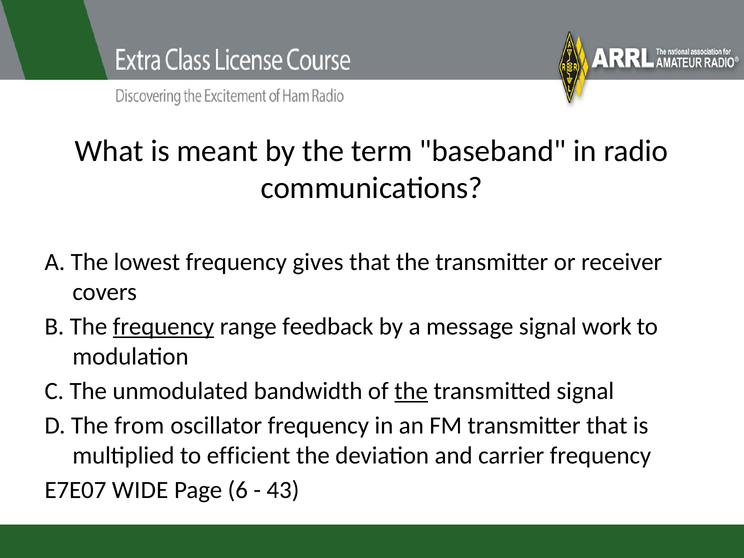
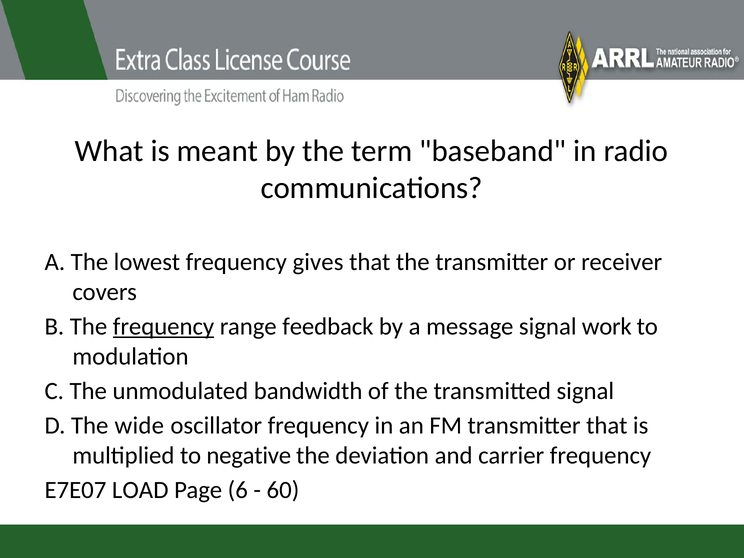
the underline: present -> none (411, 391)
from: from -> wide (139, 426)
efficient: efficient -> negative (249, 455)
WIDE: WIDE -> LOAD (140, 490)
43: 43 -> 60 (283, 490)
